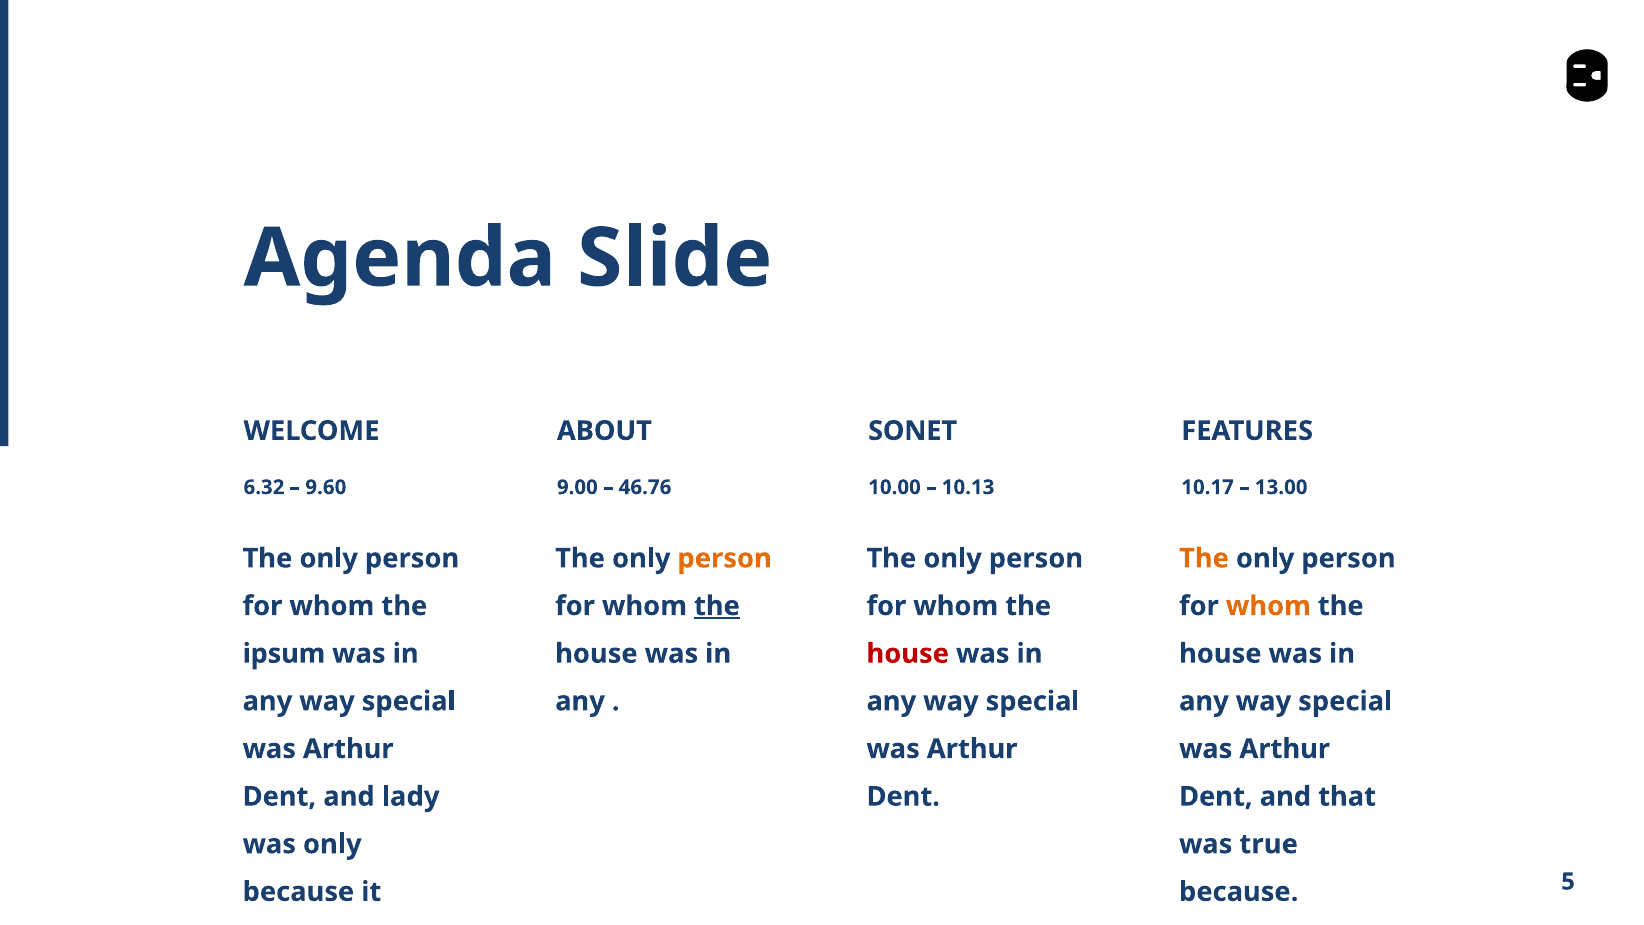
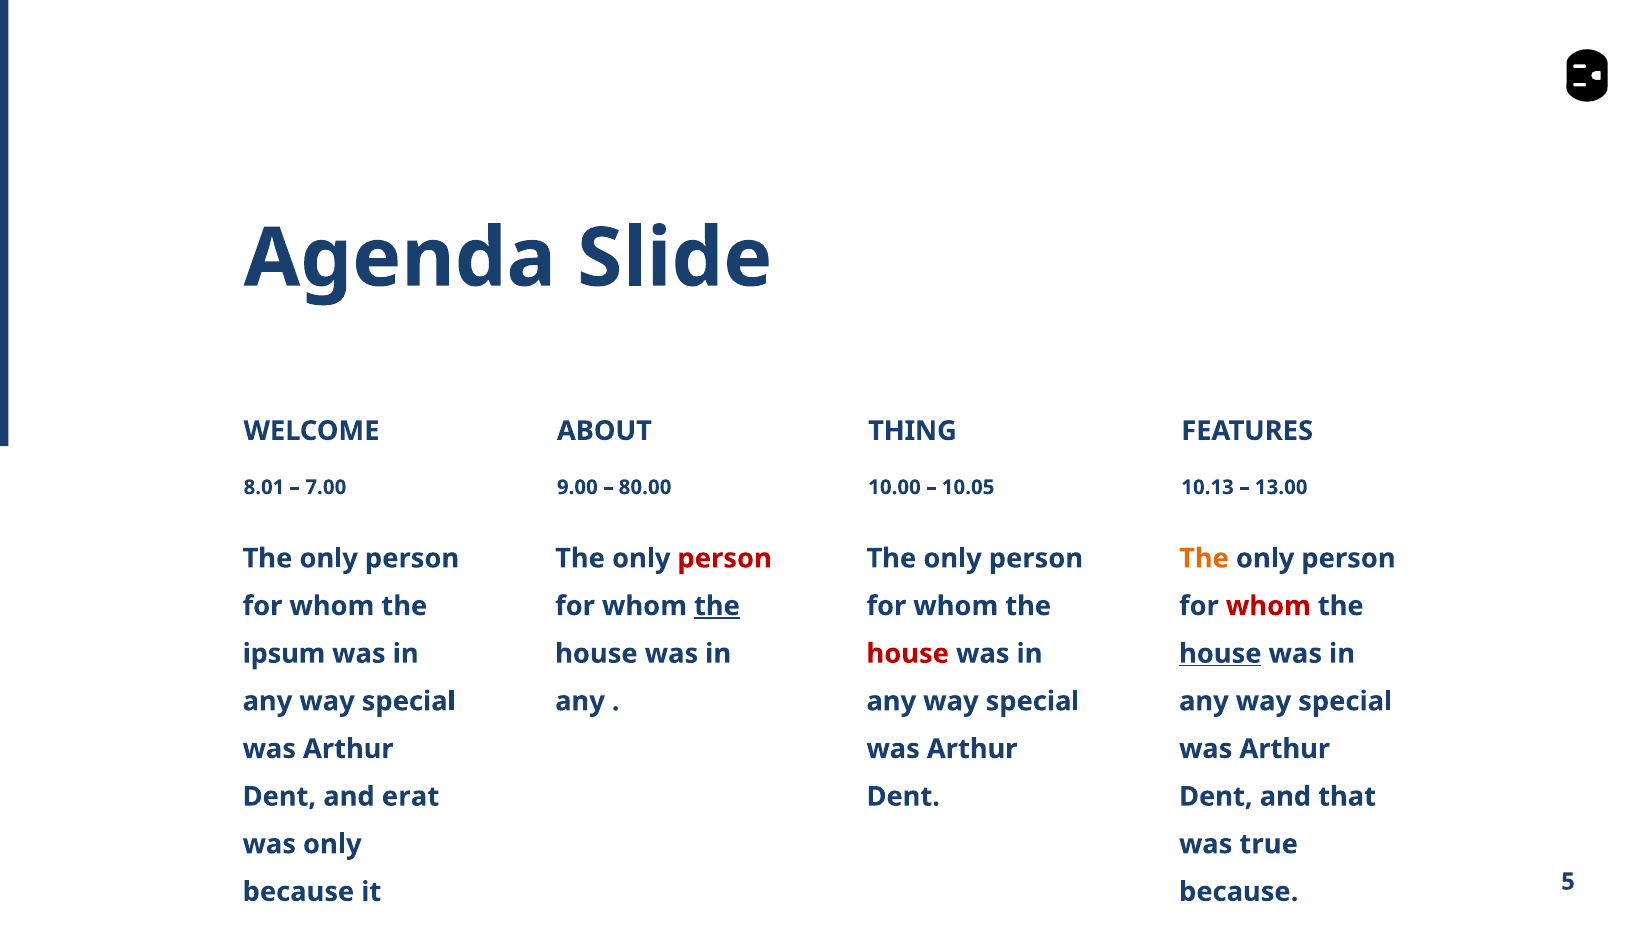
SONET: SONET -> THING (912, 431)
6.32: 6.32 -> 8.01 (264, 487)
9.60: 9.60 -> 7.00 (326, 487)
46.76: 46.76 -> 80.00 (645, 487)
10.13: 10.13 -> 10.05 (968, 487)
10.17: 10.17 -> 10.13 (1208, 487)
person colour: orange -> red (725, 558)
whom colour: orange -> red (1268, 606)
house underline: none -> present (1220, 654)
lady: lady -> erat (411, 796)
